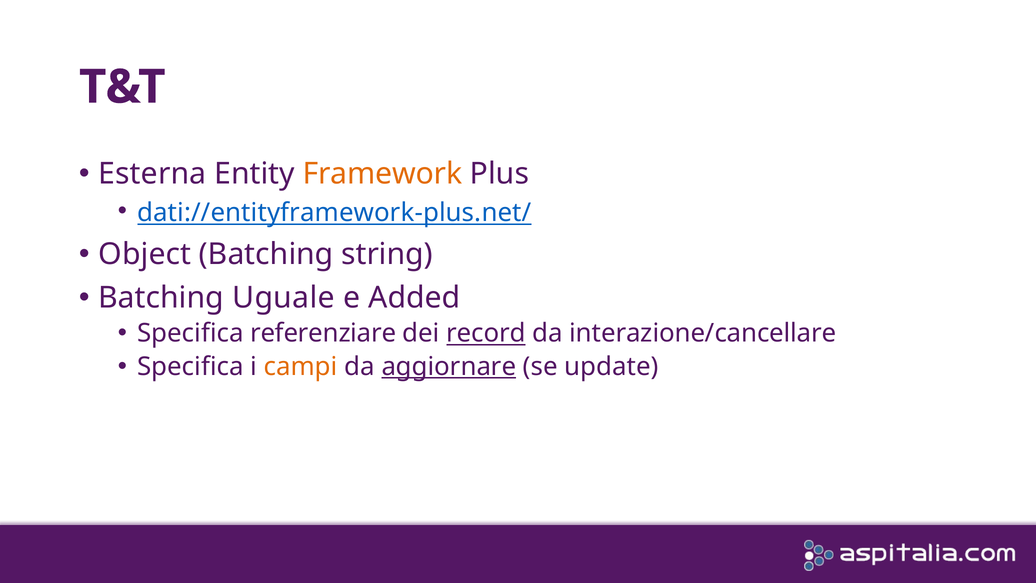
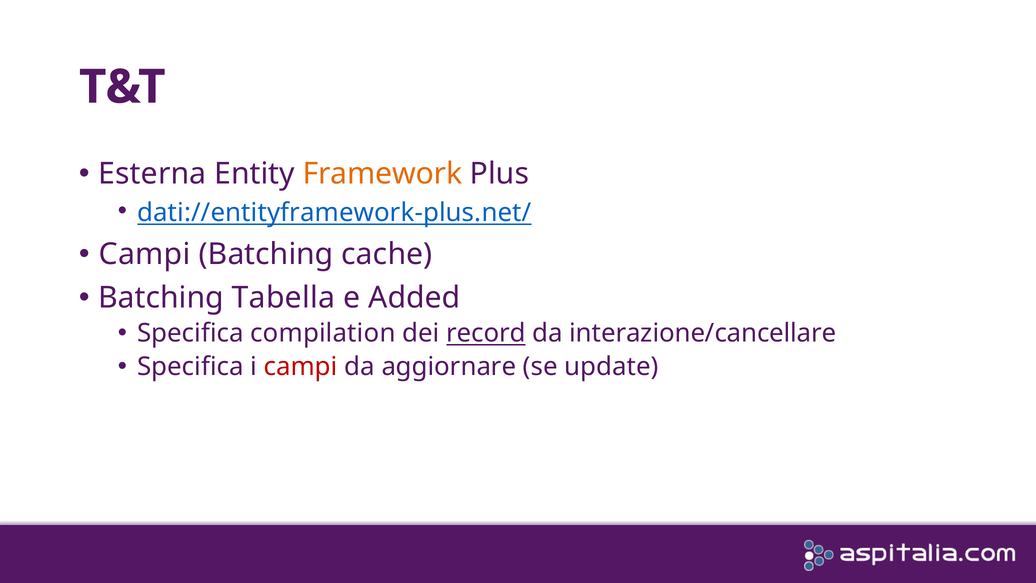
Object: Object -> Campi (145, 254)
string: string -> cache (387, 254)
Uguale: Uguale -> Tabella (284, 298)
referenziare: referenziare -> compilation (323, 333)
campi colour: orange -> red (301, 367)
aggiornare underline: present -> none (449, 367)
